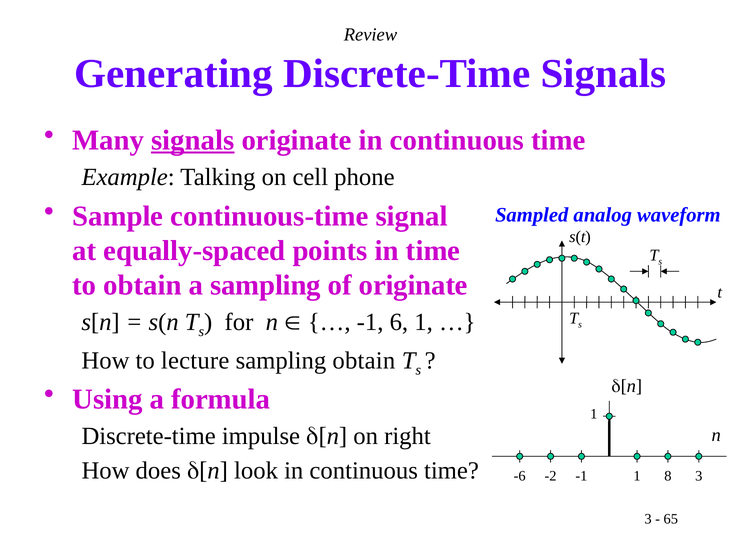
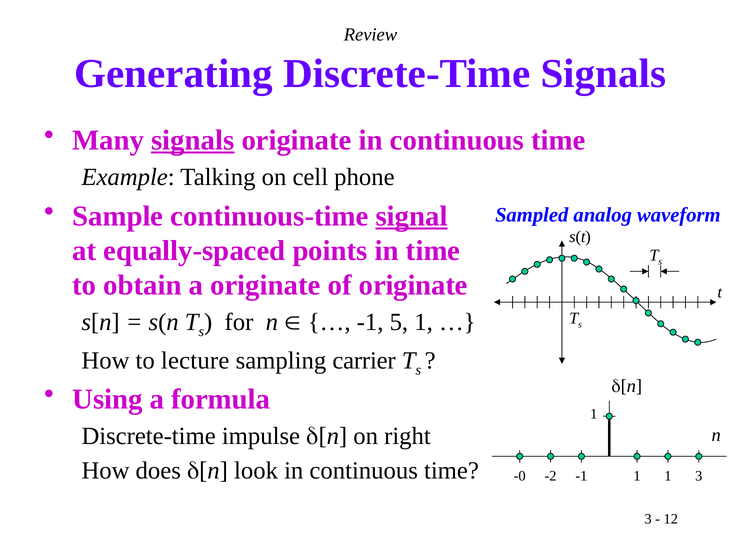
signal underline: none -> present (412, 217)
a sampling: sampling -> originate (265, 286)
6: 6 -> 5 (399, 322)
sampling obtain: obtain -> carrier (364, 361)
-6: -6 -> -0 (520, 476)
-1 8: 8 -> 1 (668, 476)
65: 65 -> 12 (671, 520)
